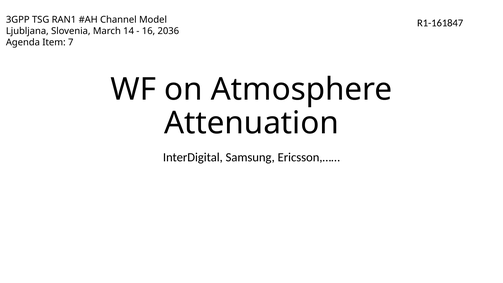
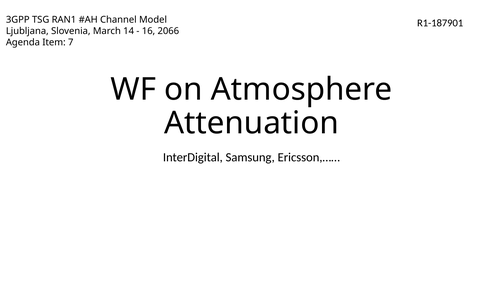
R1-161847: R1-161847 -> R1-187901 (440, 23)
2036: 2036 -> 2066 (168, 31)
